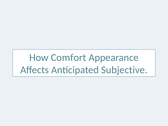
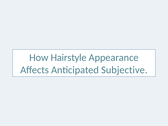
Comfort: Comfort -> Hairstyle (69, 58)
